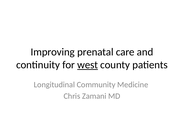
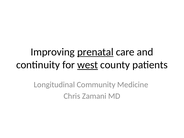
prenatal underline: none -> present (95, 52)
